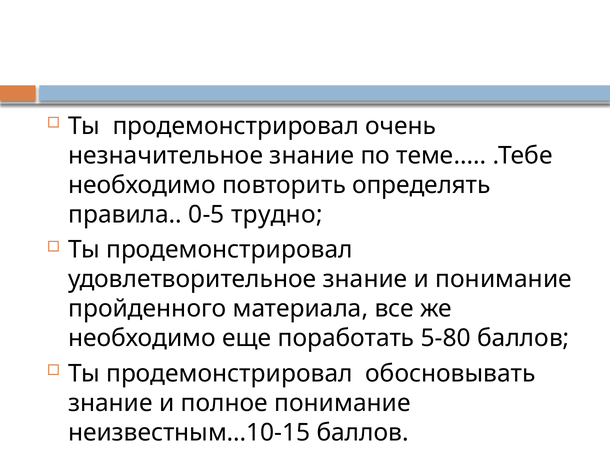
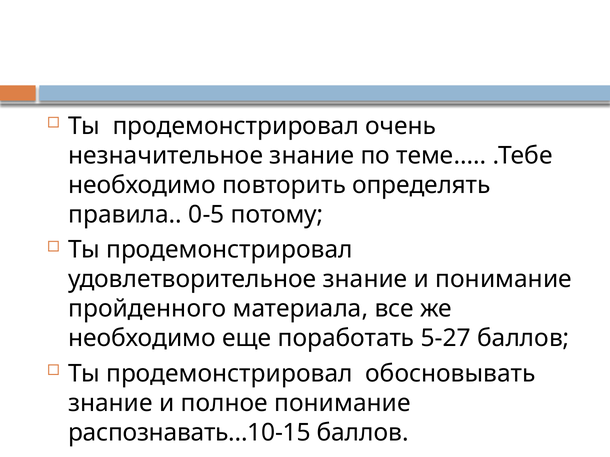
трудно: трудно -> потому (277, 215)
5-80: 5-80 -> 5-27 (446, 339)
неизвестным...10-15: неизвестным...10-15 -> распознавать...10-15 (189, 433)
